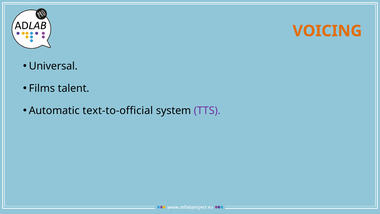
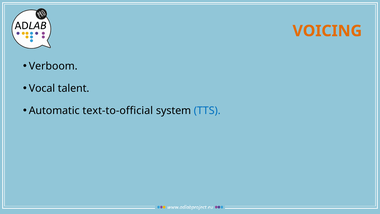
Universal: Universal -> Verboom (53, 66)
Films: Films -> Vocal (42, 88)
TTS colour: purple -> blue (207, 110)
